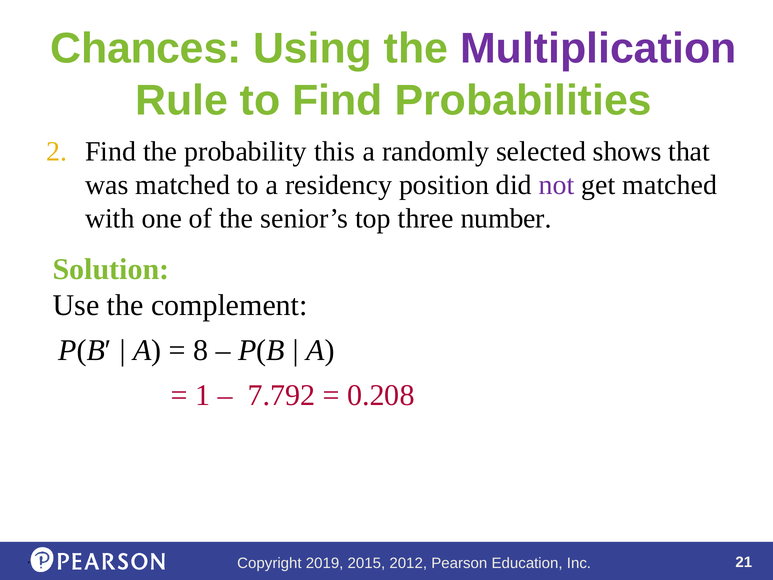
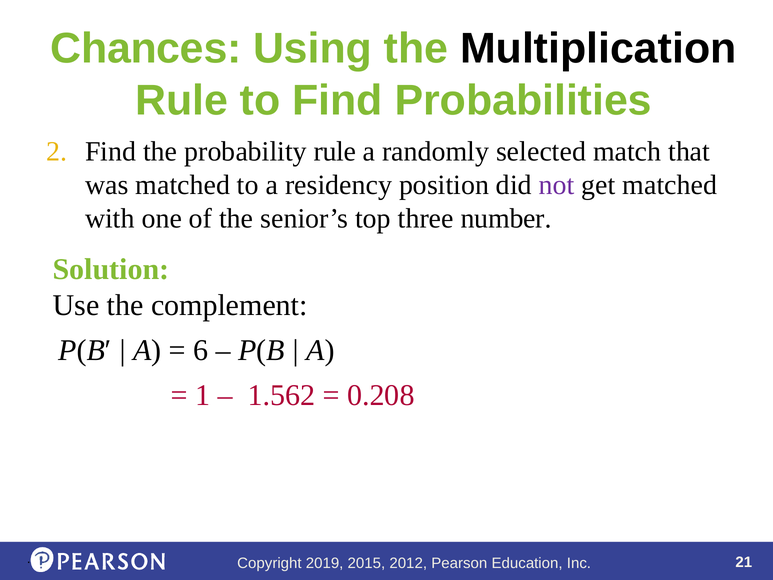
Multiplication colour: purple -> black (598, 49)
probability this: this -> rule (335, 151)
shows: shows -> match (627, 151)
8: 8 -> 6 (201, 350)
7.792: 7.792 -> 1.562 (281, 395)
